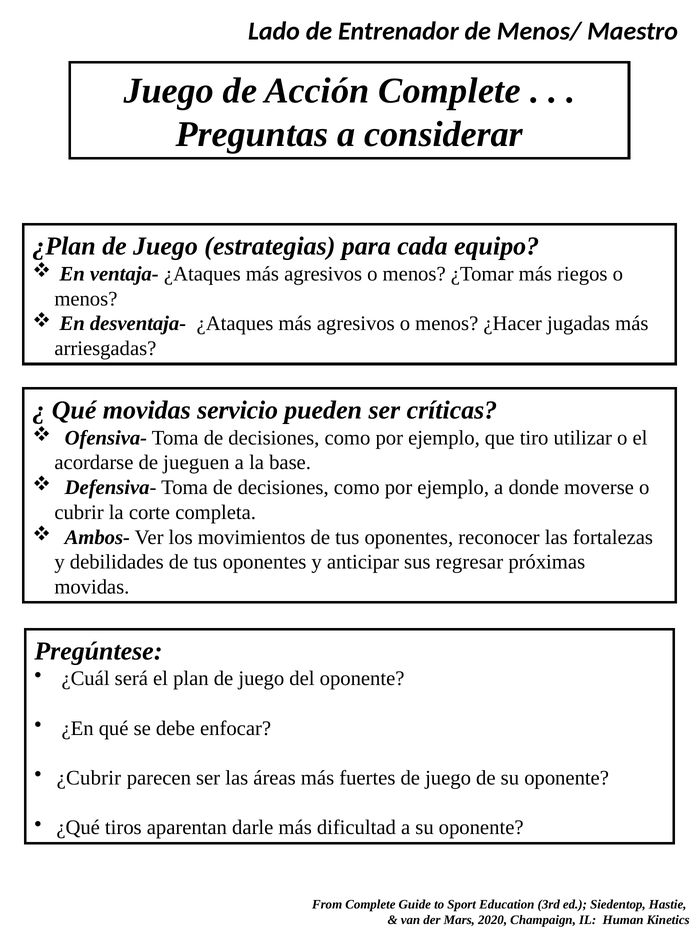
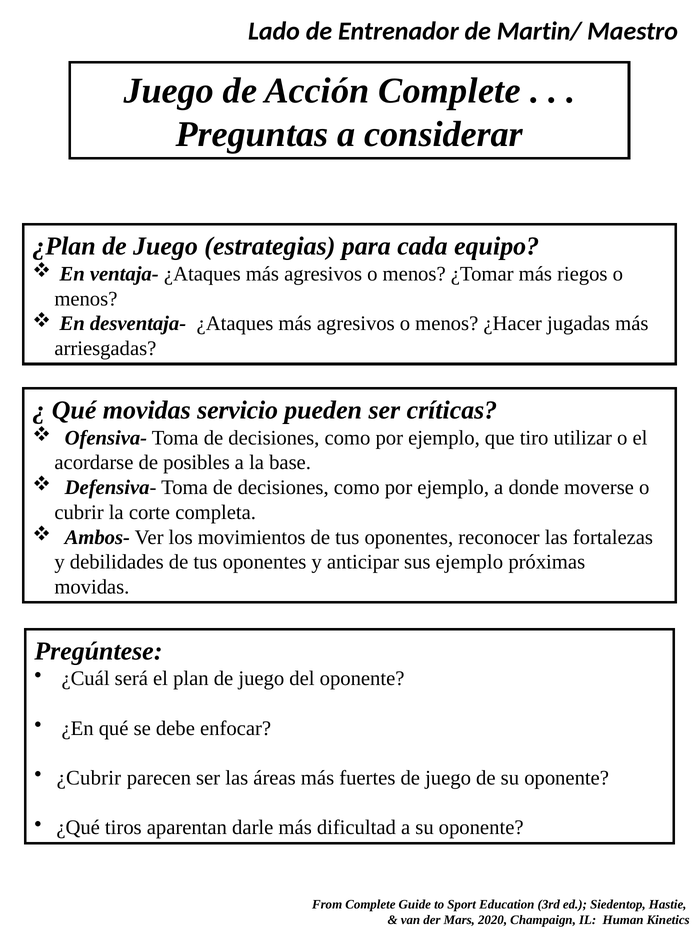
Menos/: Menos/ -> Martin/ (539, 31)
jueguen: jueguen -> posibles (197, 463)
sus regresar: regresar -> ejemplo (469, 562)
